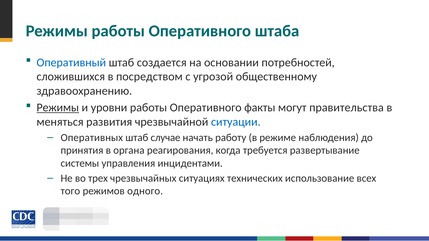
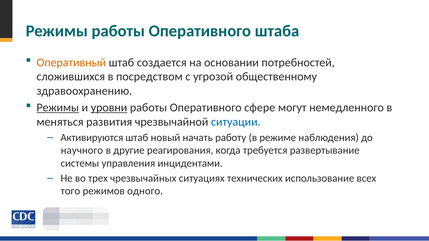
Оперативный colour: blue -> orange (71, 63)
уровни underline: none -> present (109, 108)
факты: факты -> сфере (260, 108)
правительства: правительства -> немедленного (347, 108)
Оперативных: Оперативных -> Активируются (92, 138)
случае: случае -> новый (165, 138)
принятия: принятия -> научного (82, 151)
органа: органа -> другие (129, 151)
